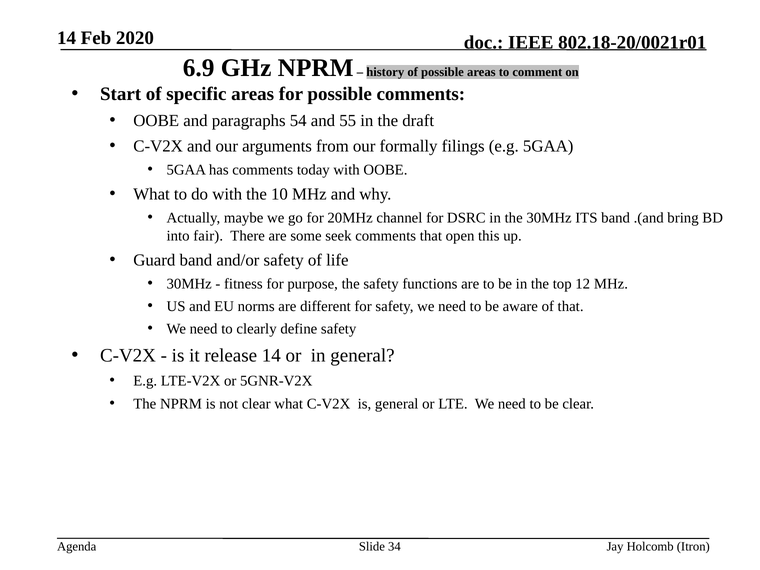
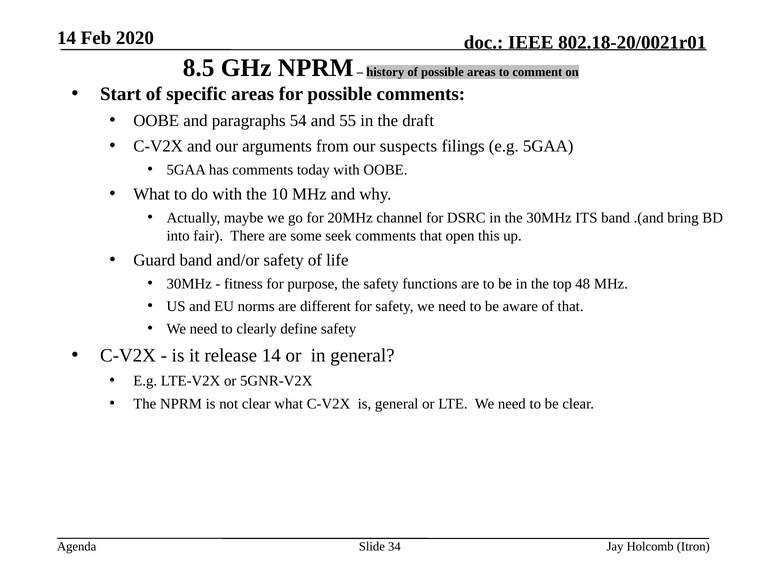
6.9: 6.9 -> 8.5 (199, 68)
formally: formally -> suspects (408, 146)
12: 12 -> 48 (583, 284)
